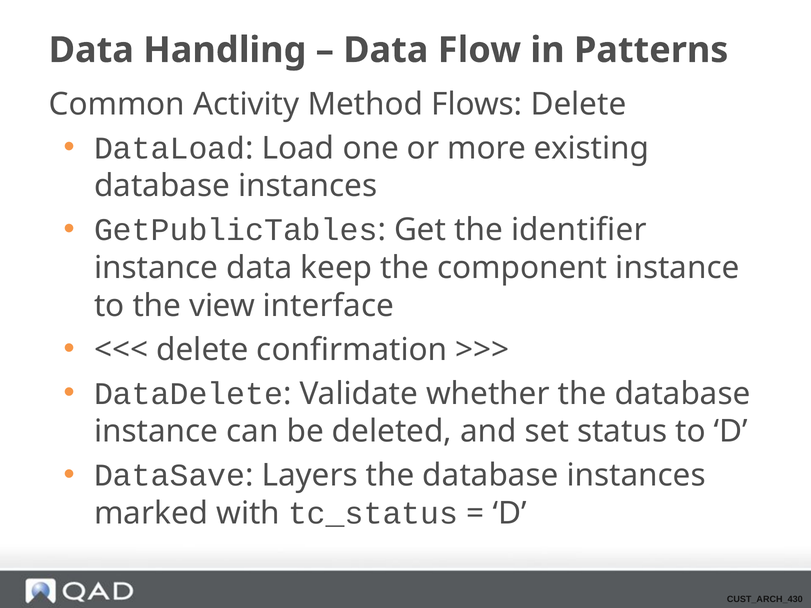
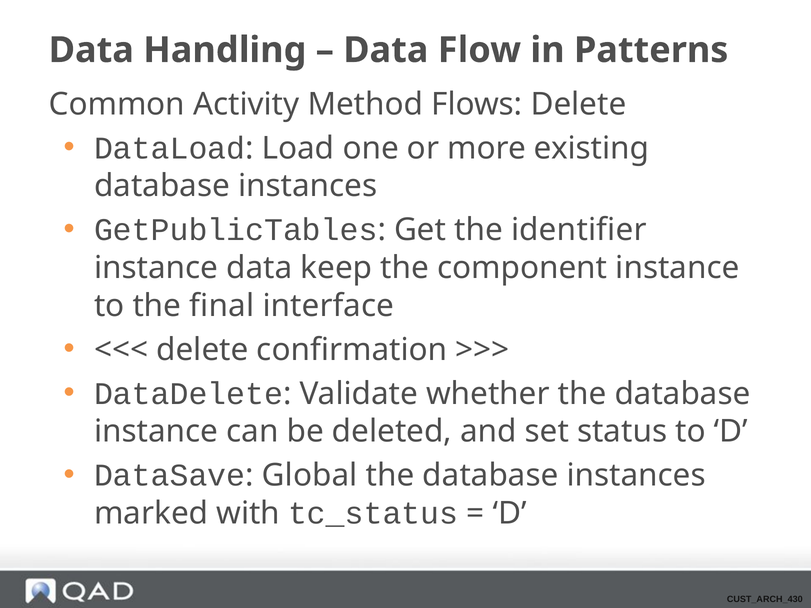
view: view -> final (222, 306)
Layers: Layers -> Global (310, 476)
